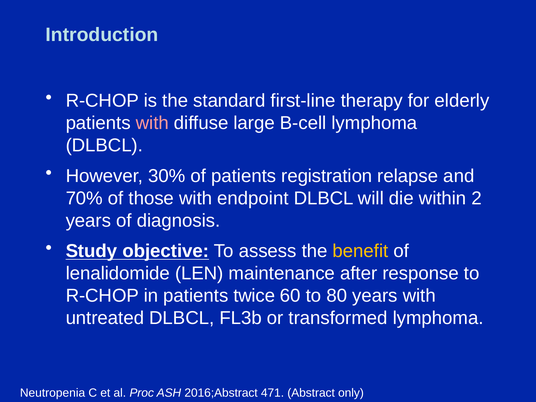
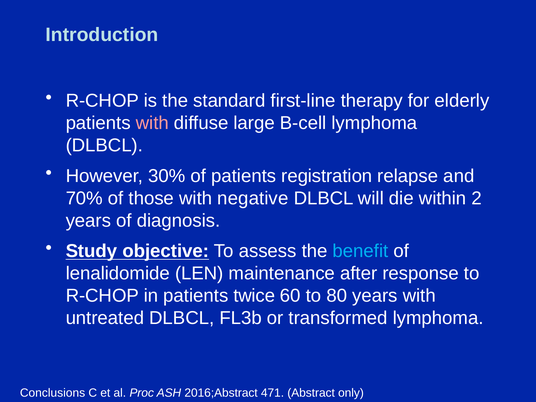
endpoint: endpoint -> negative (253, 198)
benefit colour: yellow -> light blue (361, 251)
Neutropenia: Neutropenia -> Conclusions (53, 393)
